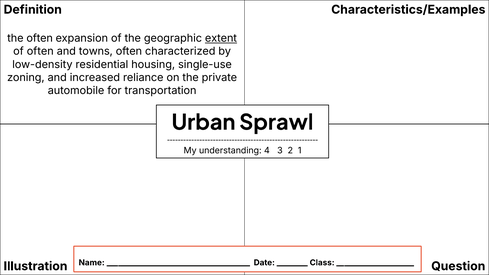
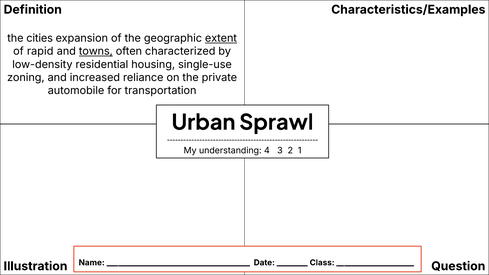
the often: often -> cities (40, 38)
of often: often -> rapid (40, 51)
towns underline: none -> present (96, 51)
